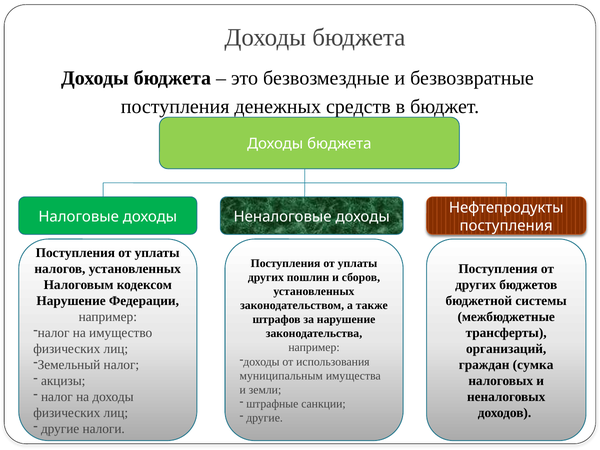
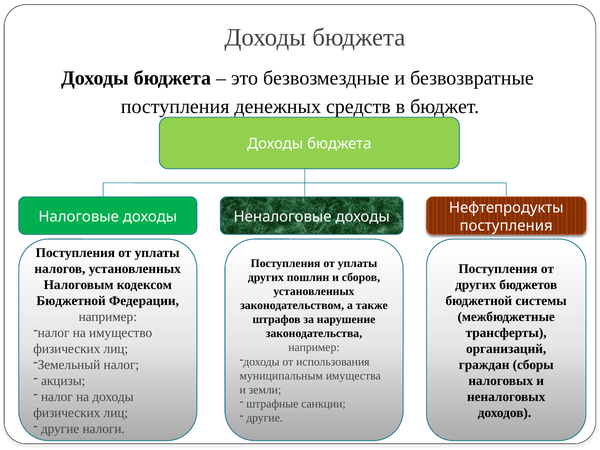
Нарушение: Нарушение -> Бюджетной (71, 301)
сумка: сумка -> сборы (533, 365)
